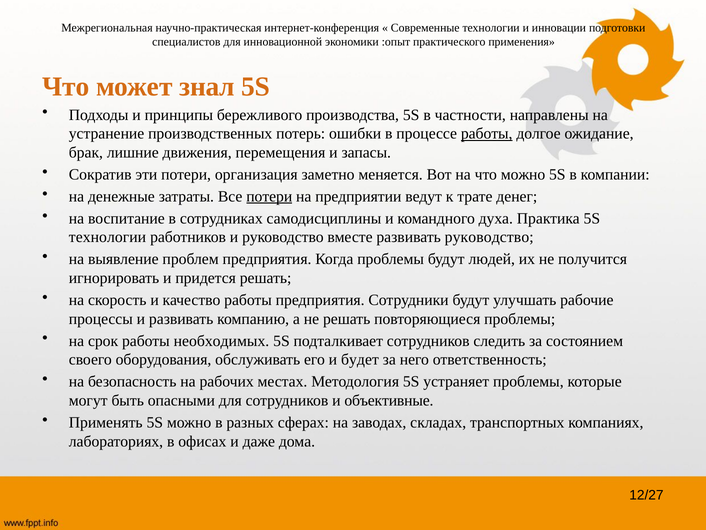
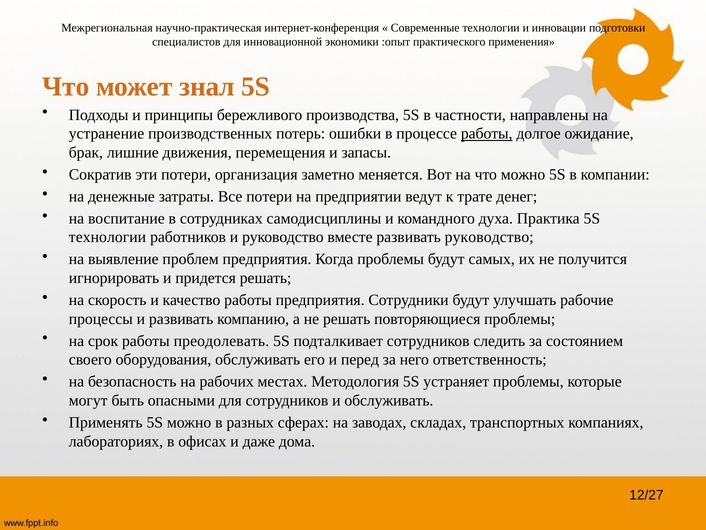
потери underline: present -> none (269, 196)
людей: людей -> самых (492, 259)
необходимых: необходимых -> преодолевать (221, 341)
будет: будет -> перед (360, 359)
и объективные: объективные -> обслуживать (389, 400)
